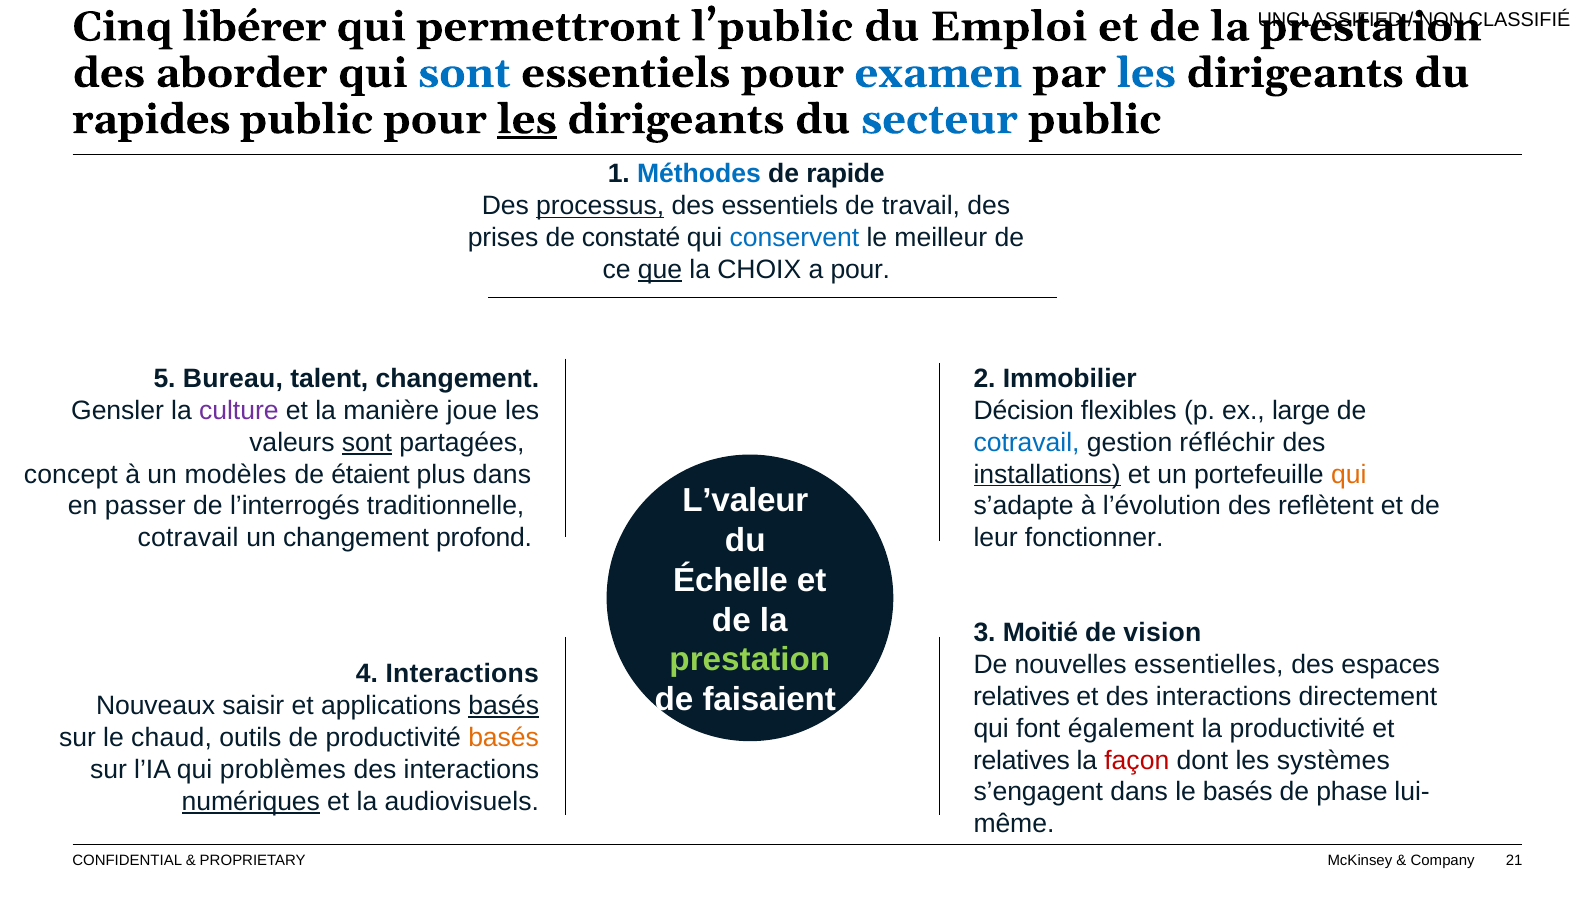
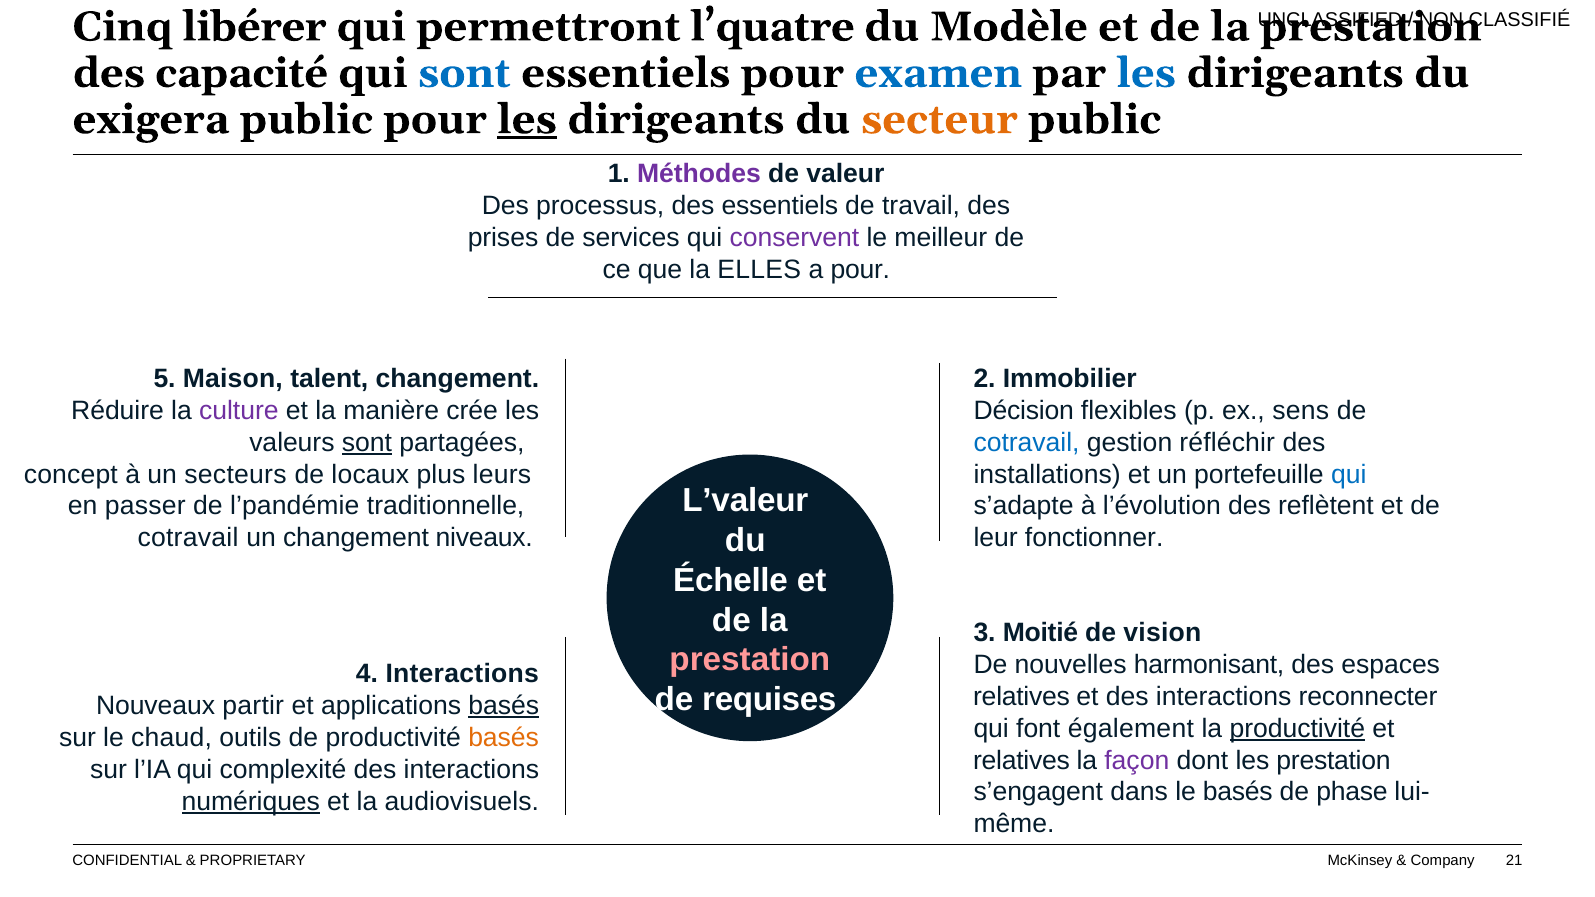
l’public: l’public -> l’quatre (773, 27)
Emploi: Emploi -> Modèle (1009, 27)
aborder: aborder -> capacité (242, 73)
rapides: rapides -> exigera (151, 119)
secteur colour: blue -> orange (939, 119)
Méthodes colour: blue -> purple (699, 174)
rapide: rapide -> valeur (845, 174)
processus underline: present -> none (600, 206)
constaté: constaté -> services (631, 238)
conservent colour: blue -> purple (794, 238)
que underline: present -> none (660, 270)
CHOIX: CHOIX -> ELLES (759, 270)
Bureau: Bureau -> Maison (233, 379)
Gensler: Gensler -> Réduire (118, 411)
joue: joue -> crée (472, 411)
large: large -> sens (1301, 411)
modèles: modèles -> secteurs (235, 474)
étaient: étaient -> locaux (370, 474)
plus dans: dans -> leurs (502, 474)
installations underline: present -> none (1047, 474)
qui colour: orange -> blue (1349, 474)
l’interrogés: l’interrogés -> l’pandémie (295, 506)
profond: profond -> niveaux (484, 538)
prestation colour: light green -> pink (750, 660)
essentielles: essentielles -> harmonisant (1209, 665)
directement: directement -> reconnecter (1368, 697)
faisaient: faisaient -> requises (769, 700)
saisir: saisir -> partir (253, 706)
productivité underline: none -> present (1297, 729)
façon colour: red -> purple (1137, 760)
les systèmes: systèmes -> prestation (1334, 760)
problèmes: problèmes -> complexité (283, 770)
